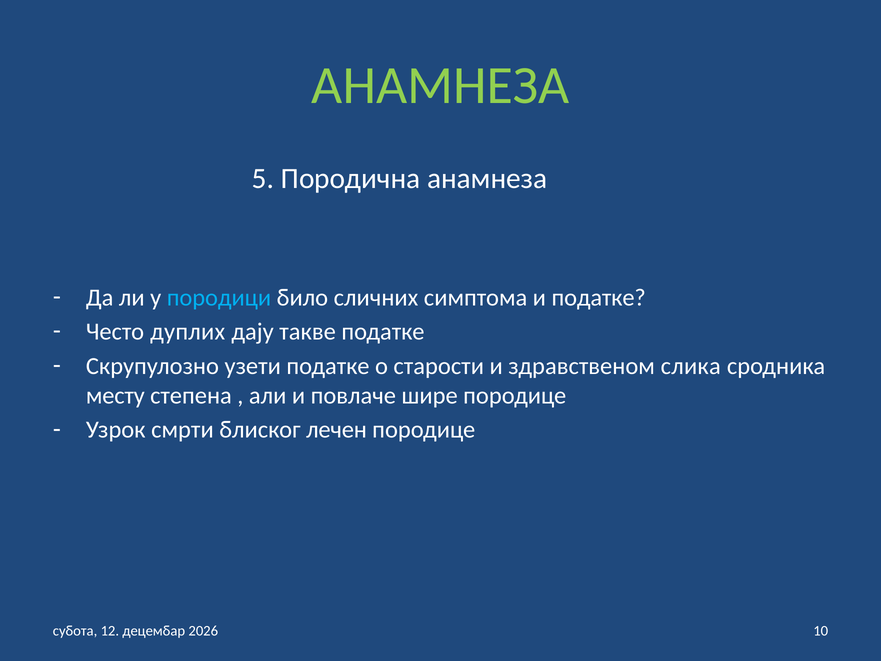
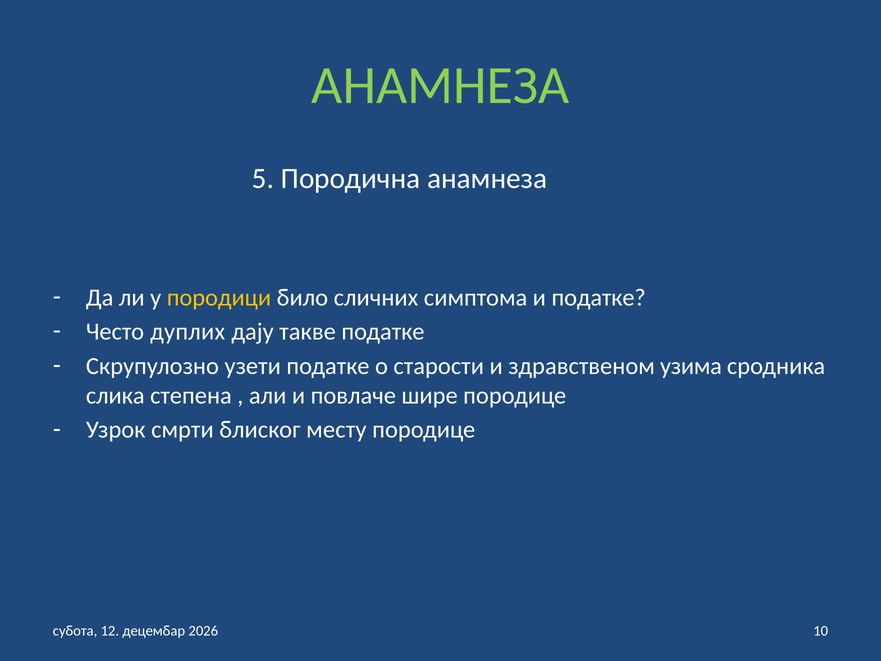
породици colour: light blue -> yellow (219, 297)
слика: слика -> узима (691, 366)
месту: месту -> слика (115, 395)
лечен: лечен -> месту (336, 430)
